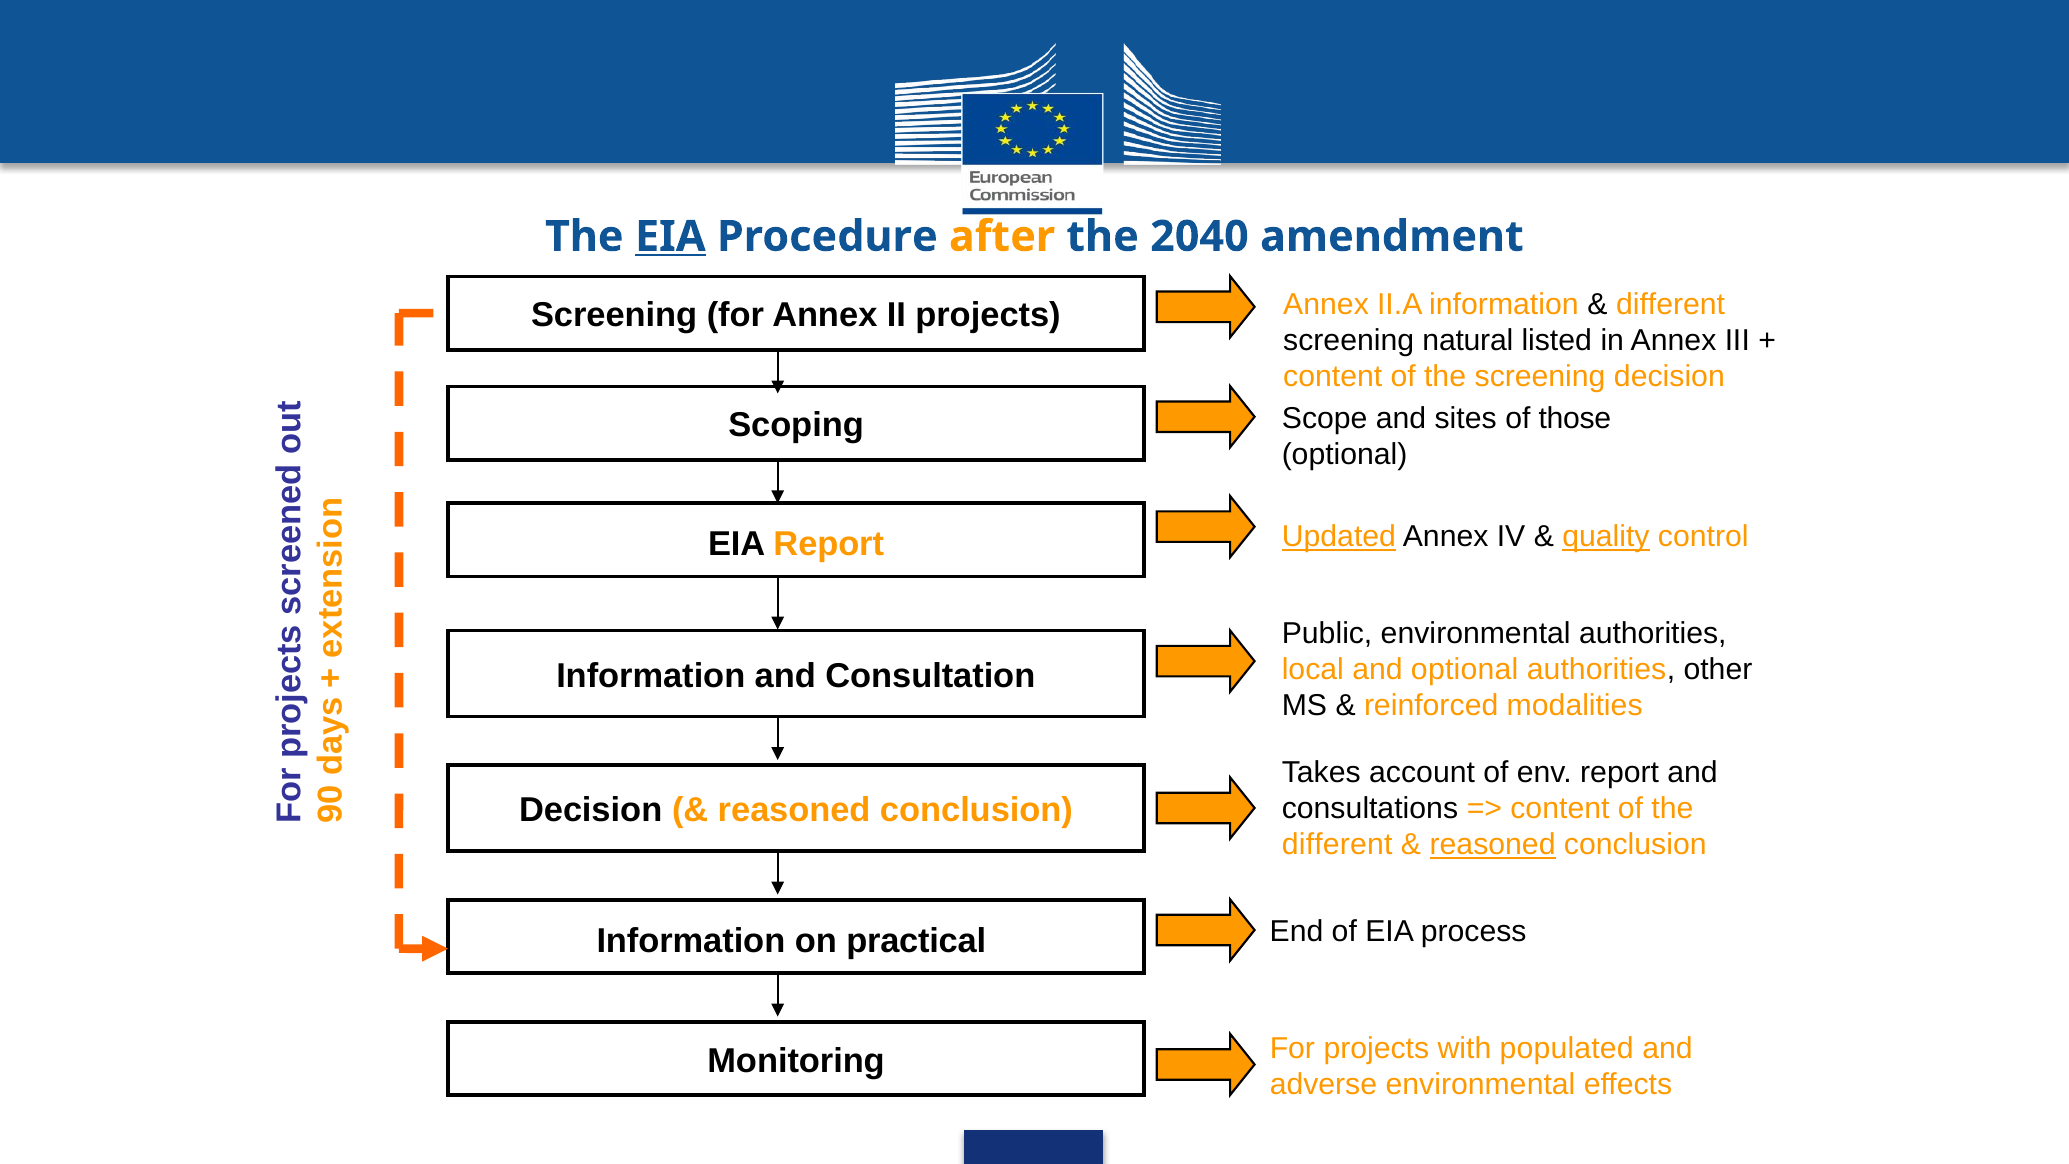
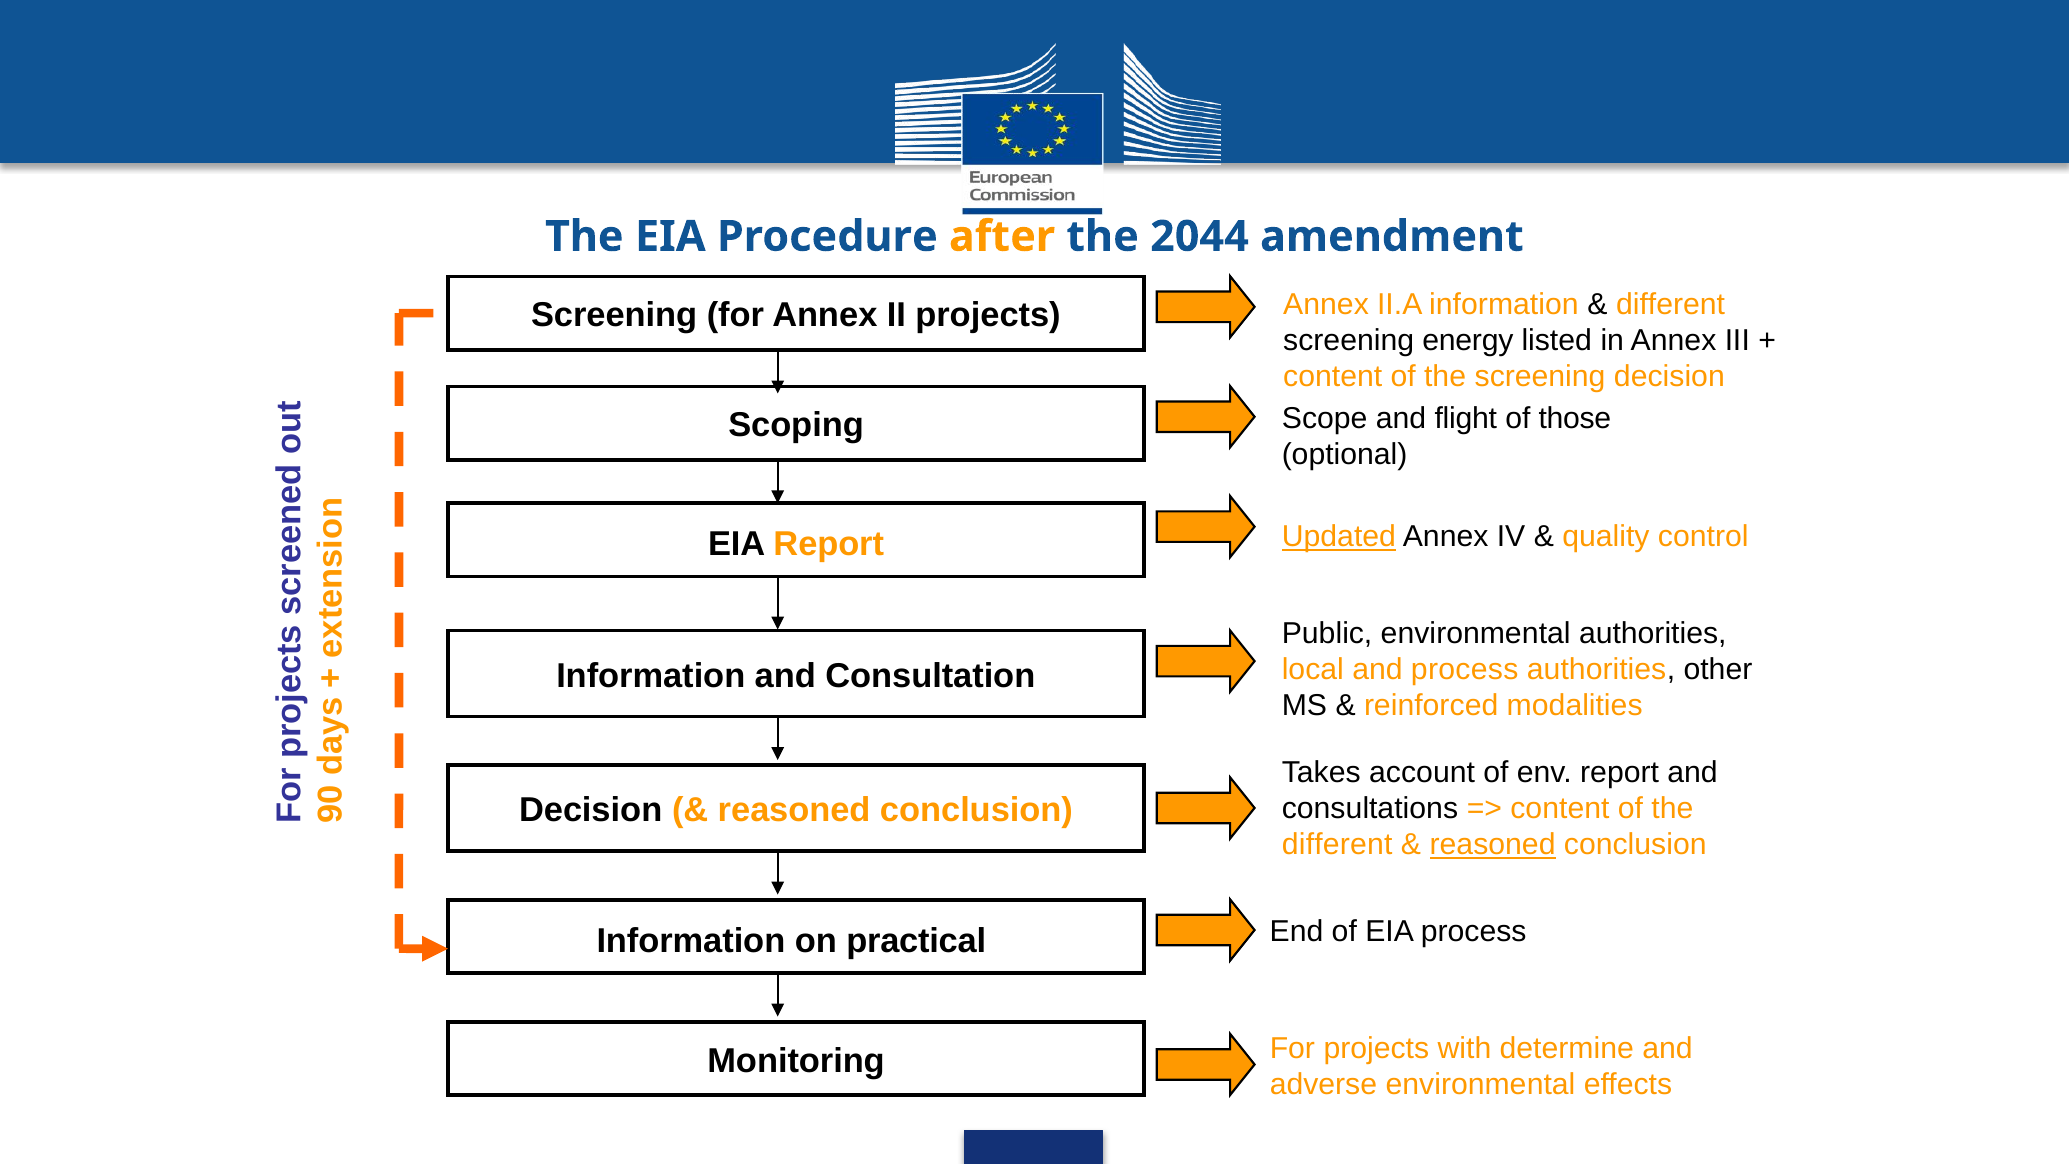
EIA underline: present -> none (670, 237)
2040: 2040 -> 2044 (1199, 237)
natural: natural -> energy (1468, 340)
sites: sites -> flight (1466, 418)
quality underline: present -> none (1606, 537)
and optional: optional -> process (1465, 669)
populated: populated -> determine (1567, 1048)
